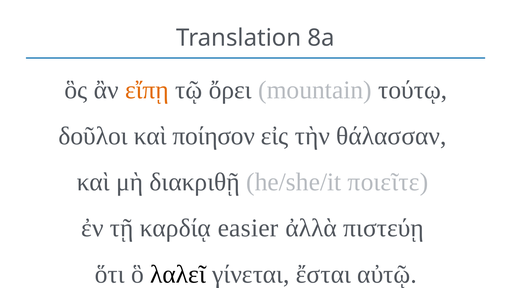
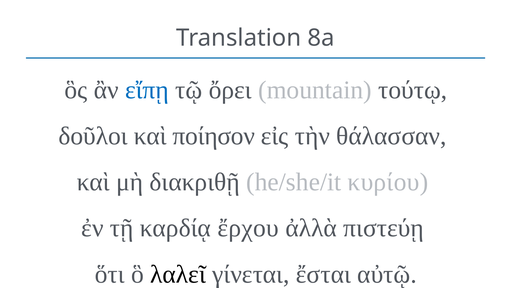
εἴπῃ colour: orange -> blue (147, 90)
ποιεῖτε: ποιεῖτε -> κυρίου (388, 182)
easier: easier -> ἔρχου (248, 228)
